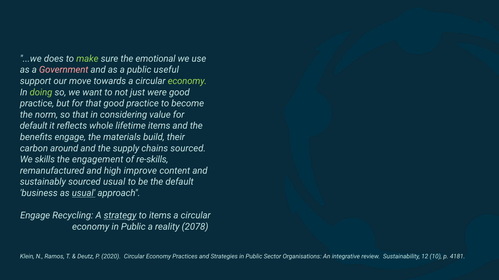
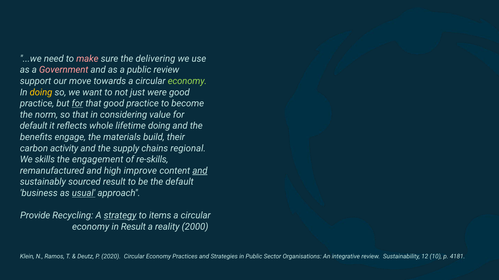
does: does -> need (54, 59)
make colour: light green -> pink (87, 59)
emotional: emotional -> delivering (155, 59)
public useful: useful -> review (166, 70)
doing colour: light green -> yellow (41, 93)
for underline: none -> present (77, 104)
lifetime items: items -> doing (159, 126)
around: around -> activity (64, 149)
chains sourced: sourced -> regional (188, 149)
and underline: none -> present (200, 171)
sourced usual: usual -> result (114, 182)
Engage: Engage -> Provide (35, 216)
economy in Public: Public -> Result (133, 227)
2078: 2078 -> 2000 (195, 227)
